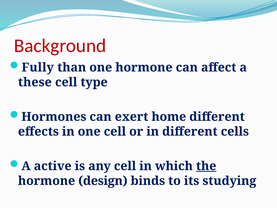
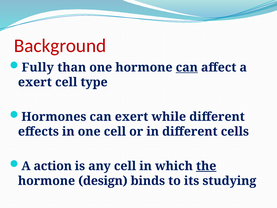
can underline: none -> present (187, 67)
these: these -> exert (35, 82)
home: home -> while (169, 117)
active: active -> action (53, 166)
